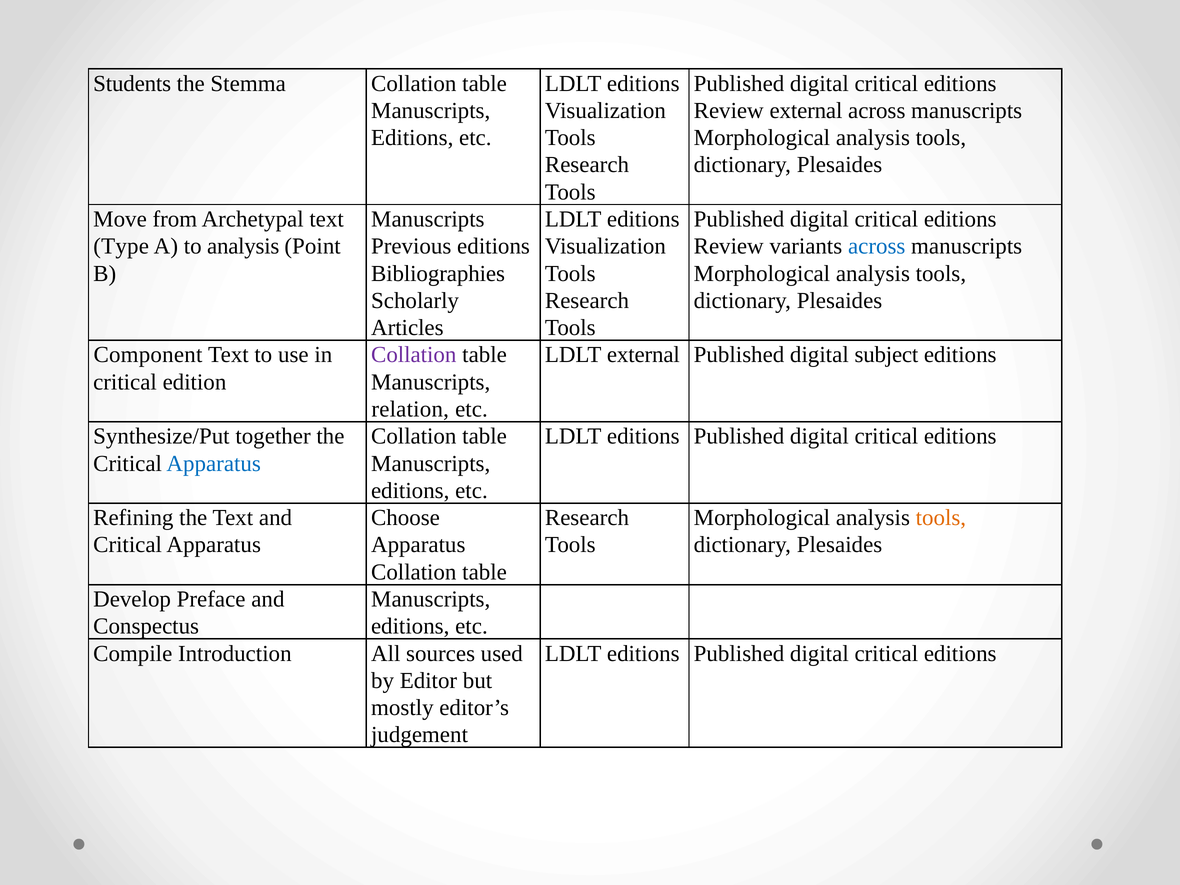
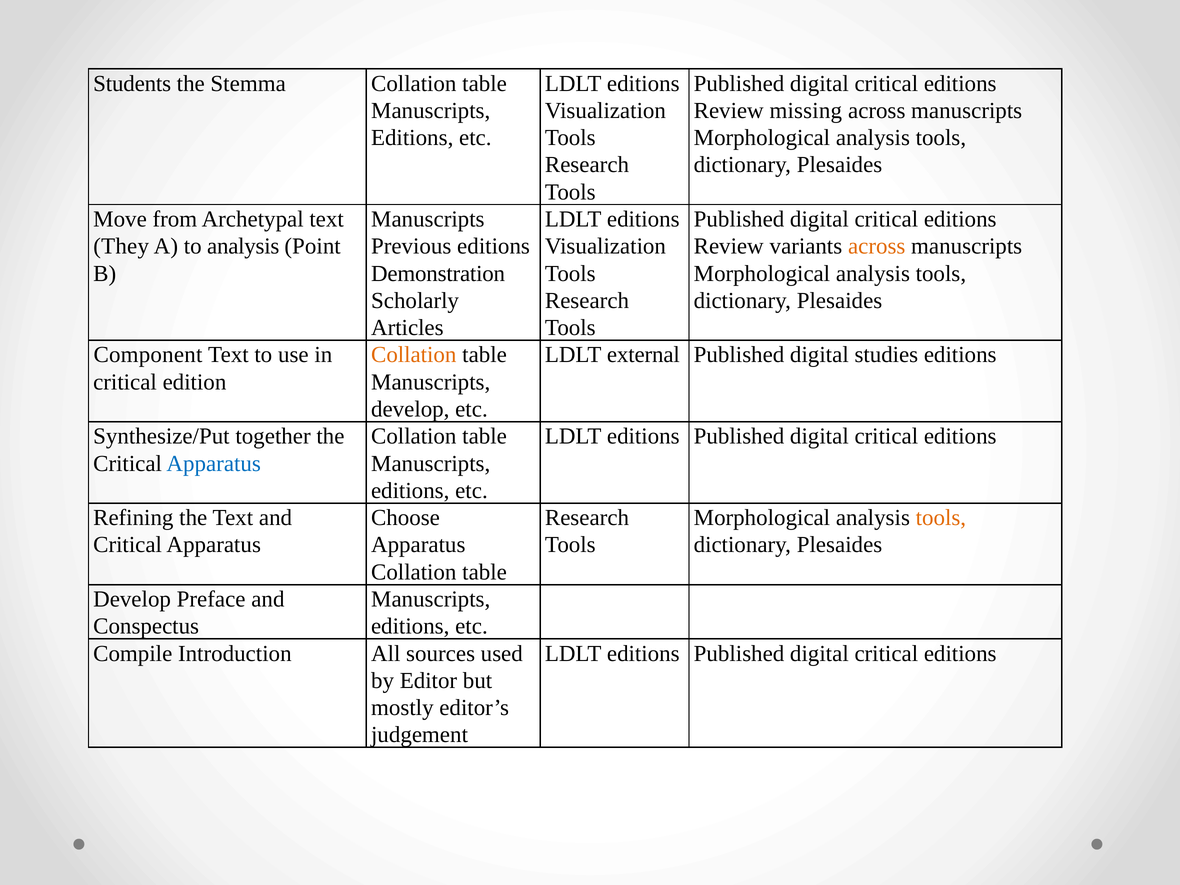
Review external: external -> missing (806, 111)
Type: Type -> They (121, 246)
across colour: blue -> orange (877, 246)
Bibliographies: Bibliographies -> Demonstration (438, 273)
Collation colour: purple -> orange (414, 355)
subject: subject -> studies (886, 355)
relation: relation -> develop (410, 409)
